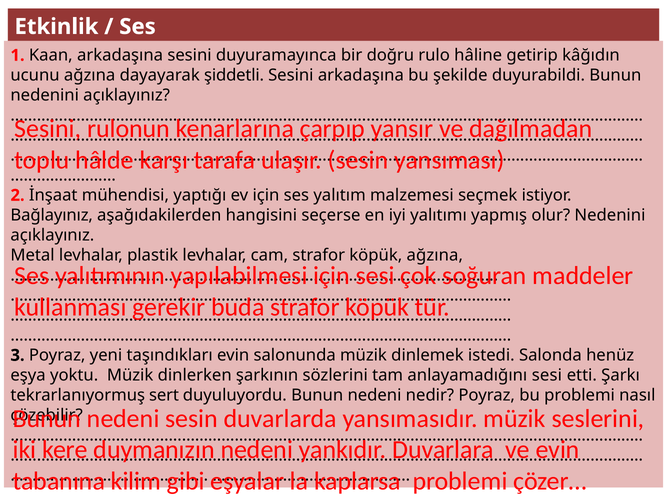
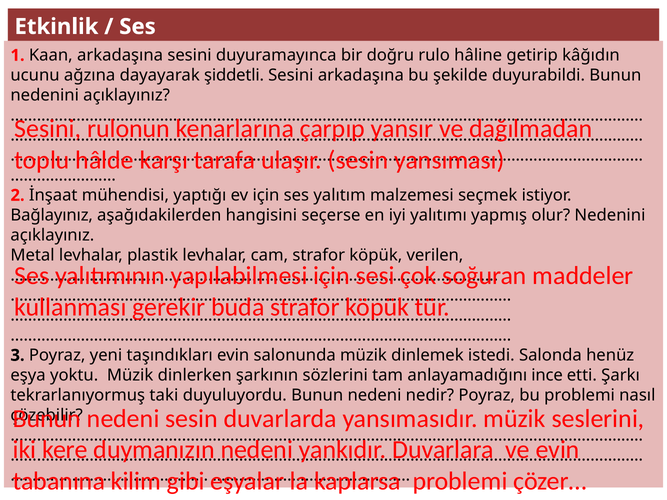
köpük ağzına: ağzına -> verilen (435, 255)
anlayamadığını sesi: sesi -> ince (547, 376)
sert: sert -> taki (164, 396)
